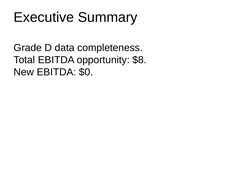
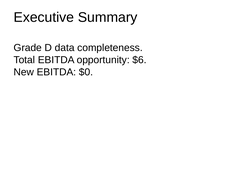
$8: $8 -> $6 (140, 60)
